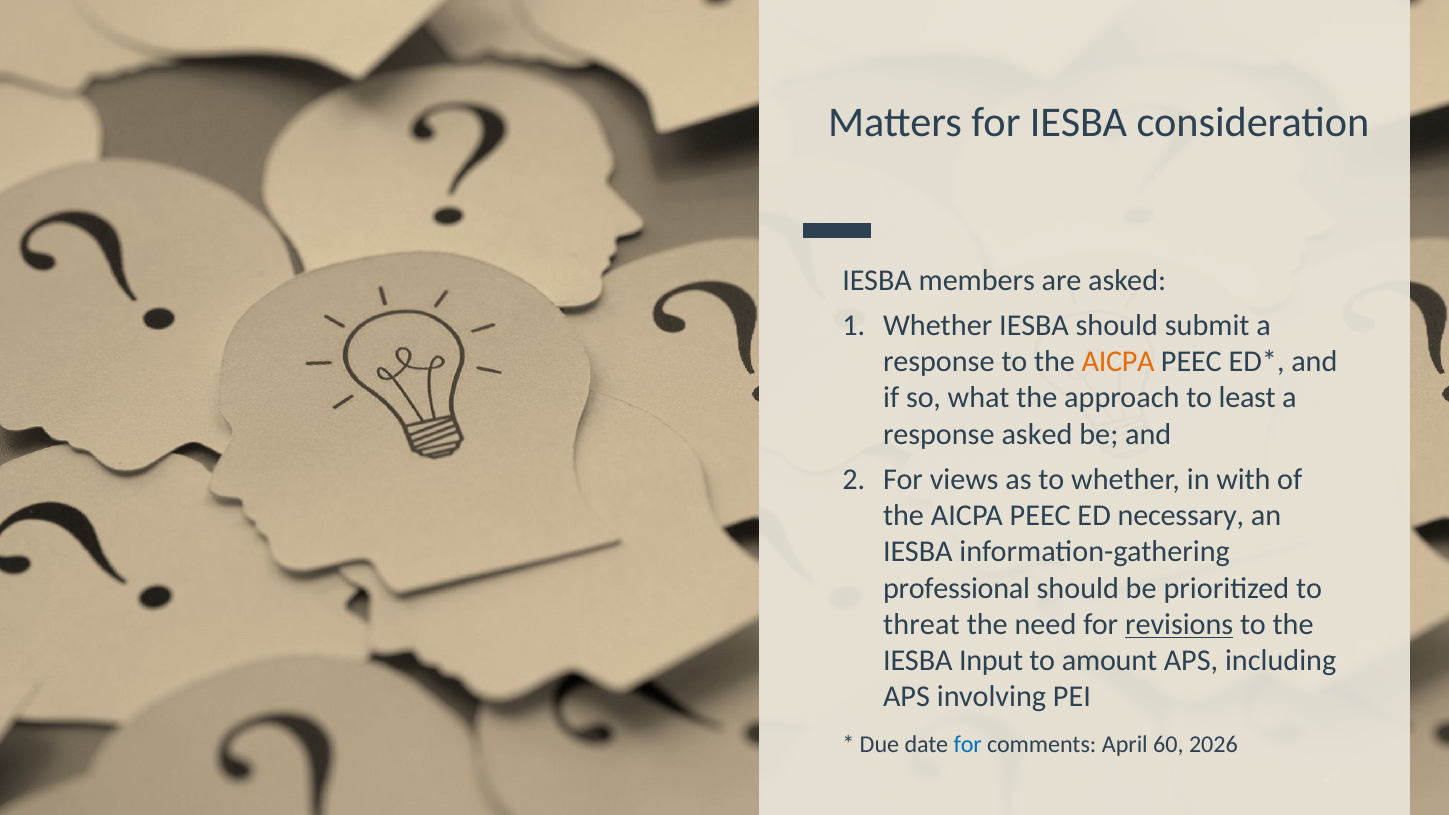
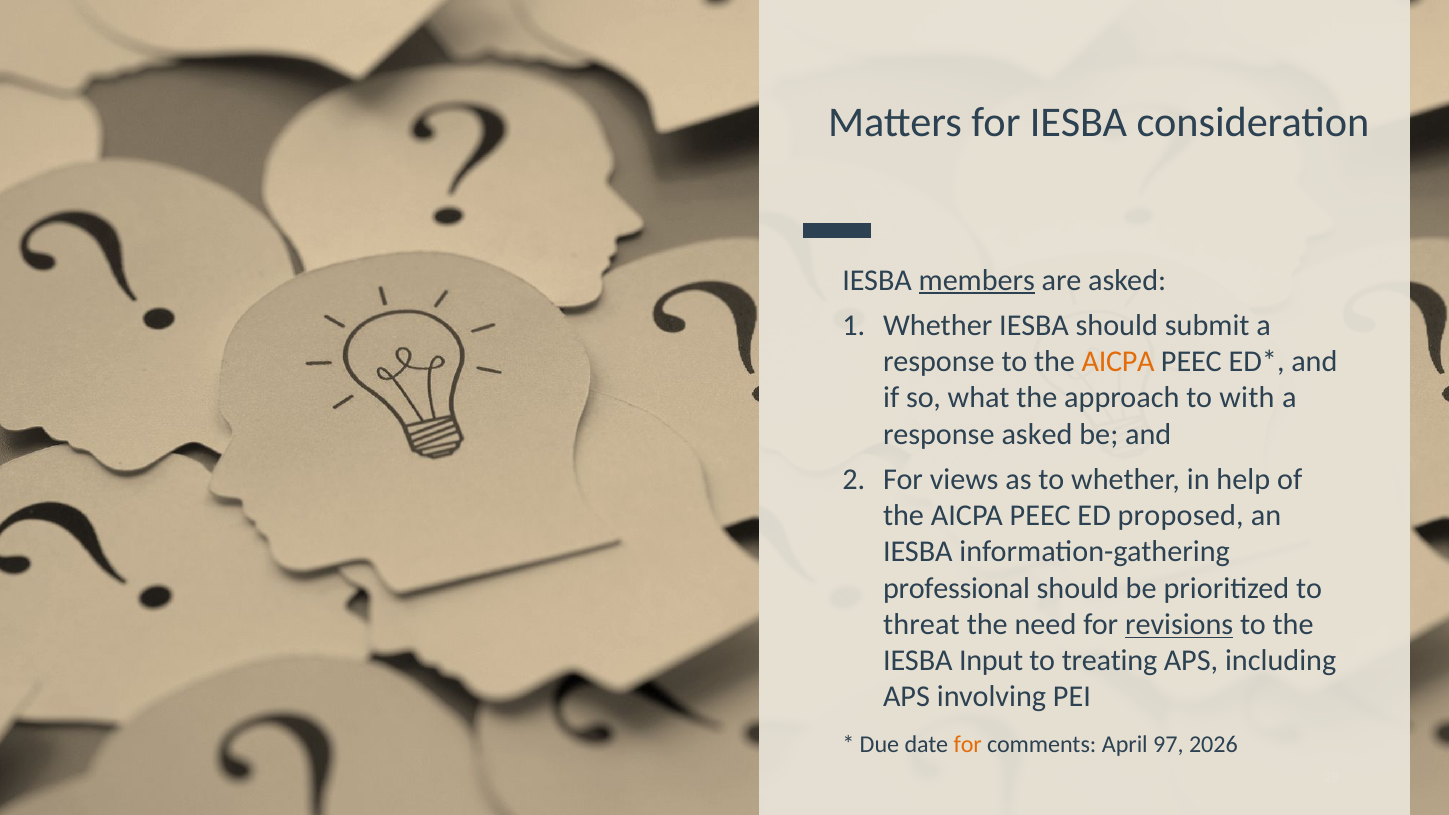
members underline: none -> present (977, 280)
least: least -> with (1247, 398)
with: with -> help (1243, 480)
necessary: necessary -> proposed (1181, 516)
amount: amount -> treating (1110, 661)
for colour: blue -> orange (968, 744)
60: 60 -> 97 (1168, 744)
